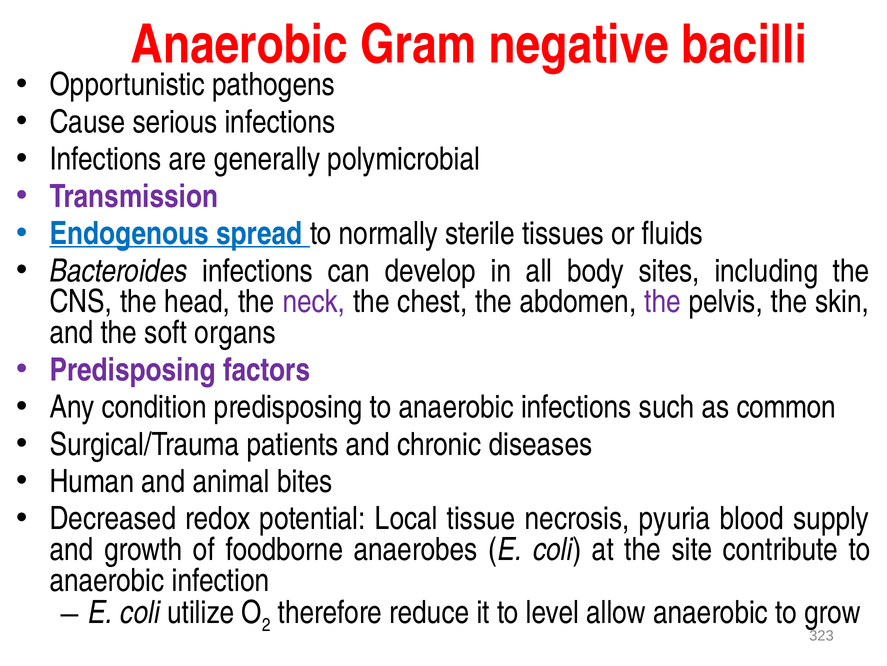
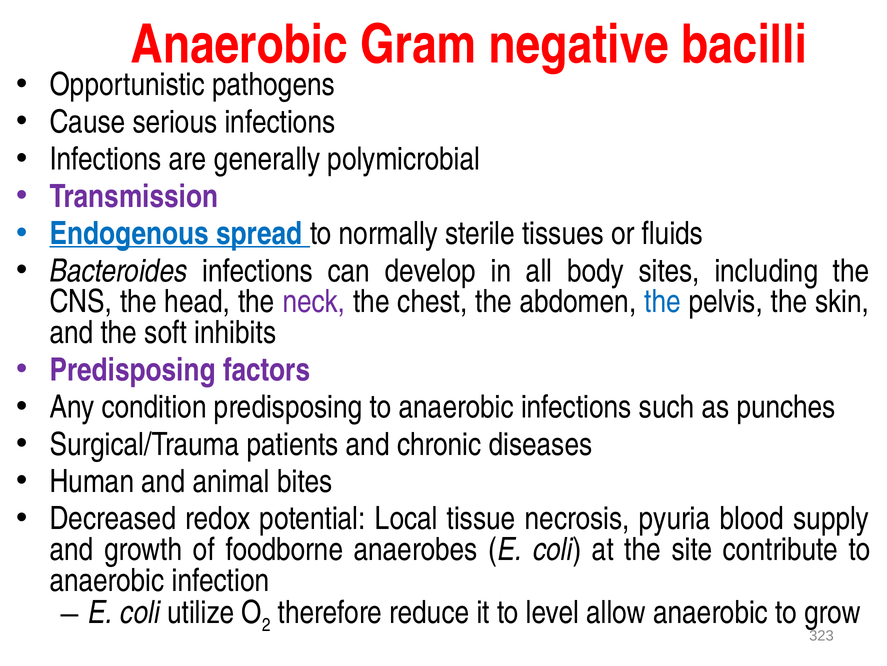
the colour: purple -> blue (662, 302)
organs: organs -> inhibits (235, 332)
common: common -> punches (786, 407)
